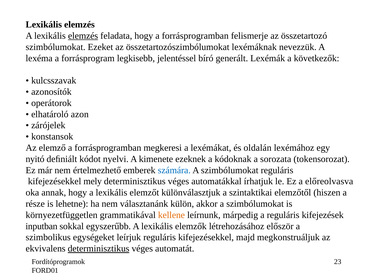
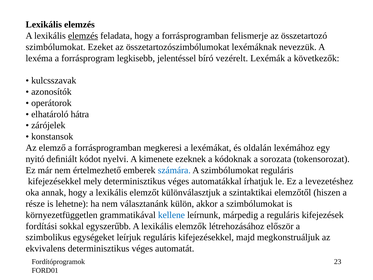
generált: generált -> vezérelt (232, 58)
azon: azon -> hátra (80, 114)
előreolvasva: előreolvasva -> levezetéshez (329, 181)
kellene colour: orange -> blue (171, 215)
inputban: inputban -> fordítási (41, 226)
determinisztikus underline: present -> none (99, 248)
